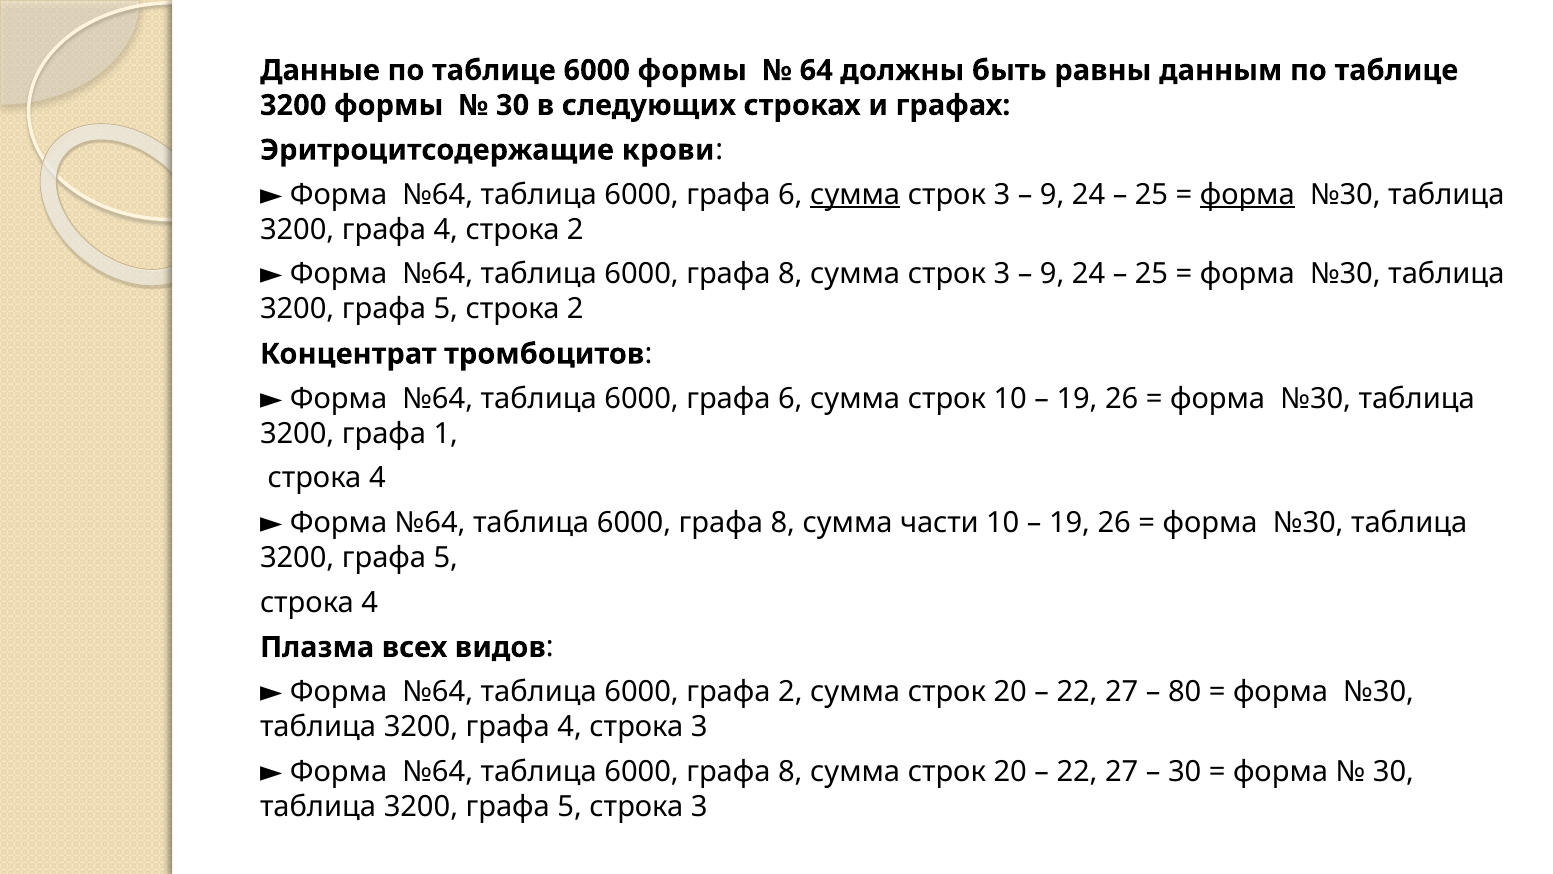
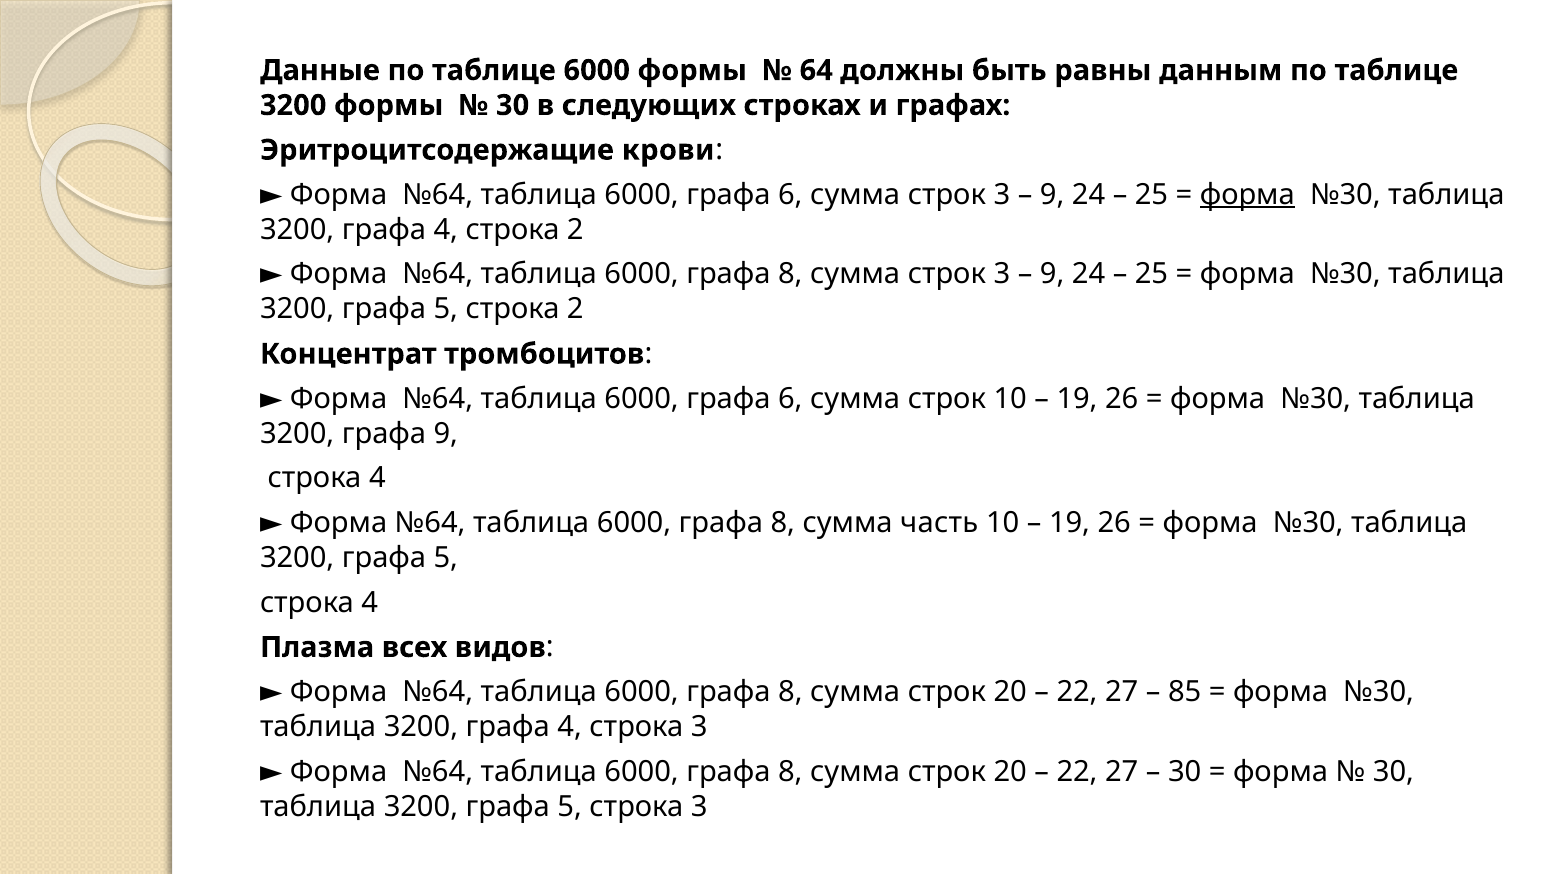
сумма underline: present -> none (855, 195)
графа 1: 1 -> 9 (446, 433)
части: части -> часть (939, 523)
2: 2 -> 8 (790, 692)
80: 80 -> 85 (1185, 692)
